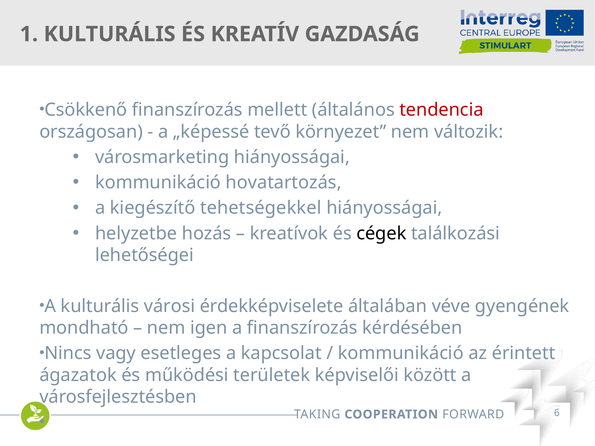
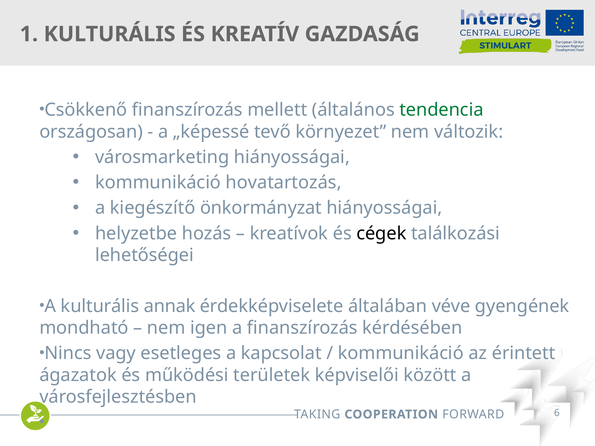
tendencia colour: red -> green (441, 110)
tehetségekkel: tehetségekkel -> önkormányzat (261, 208)
városi: városi -> annak (170, 306)
